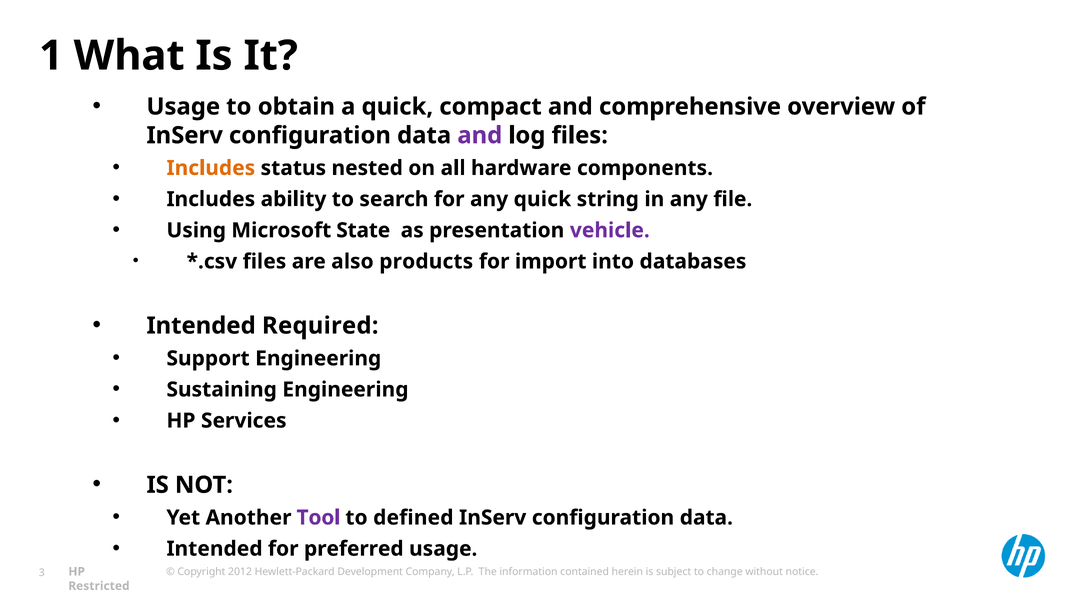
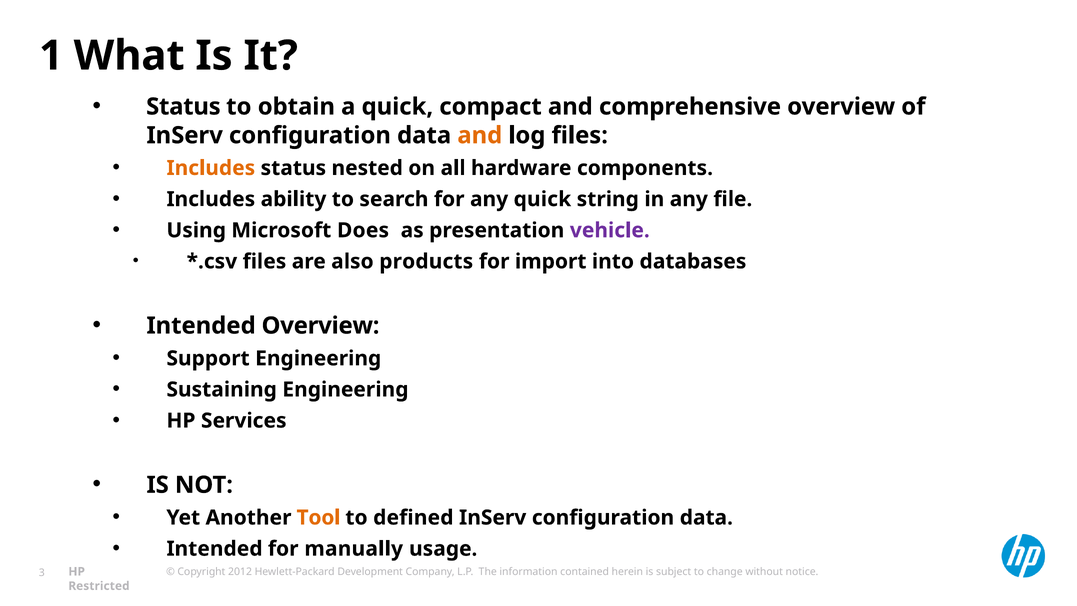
Usage: Usage -> Status (183, 107)
and colour: purple -> orange (480, 135)
State: State -> Does (363, 230)
Intended Required: Required -> Overview (321, 326)
Tool colour: purple -> orange (318, 518)
preferred: preferred -> manually (354, 549)
